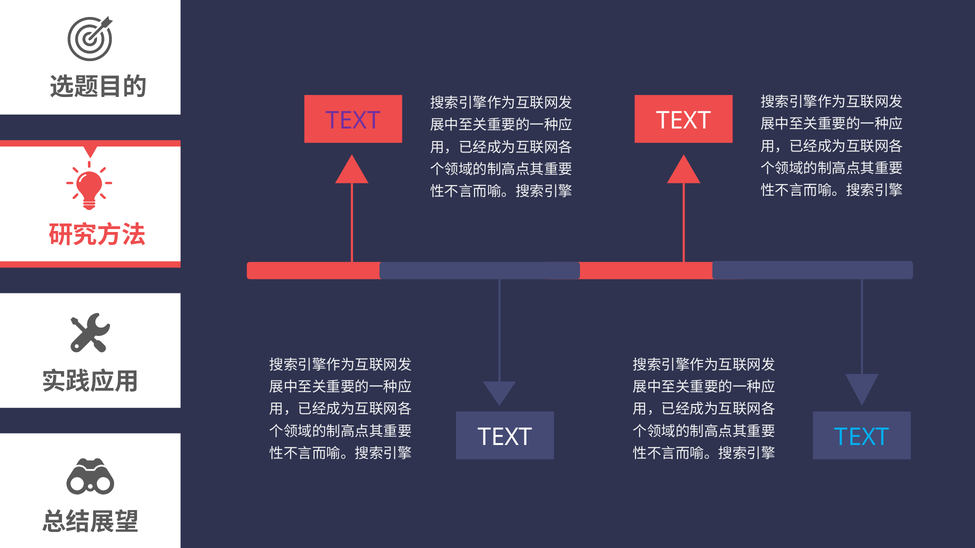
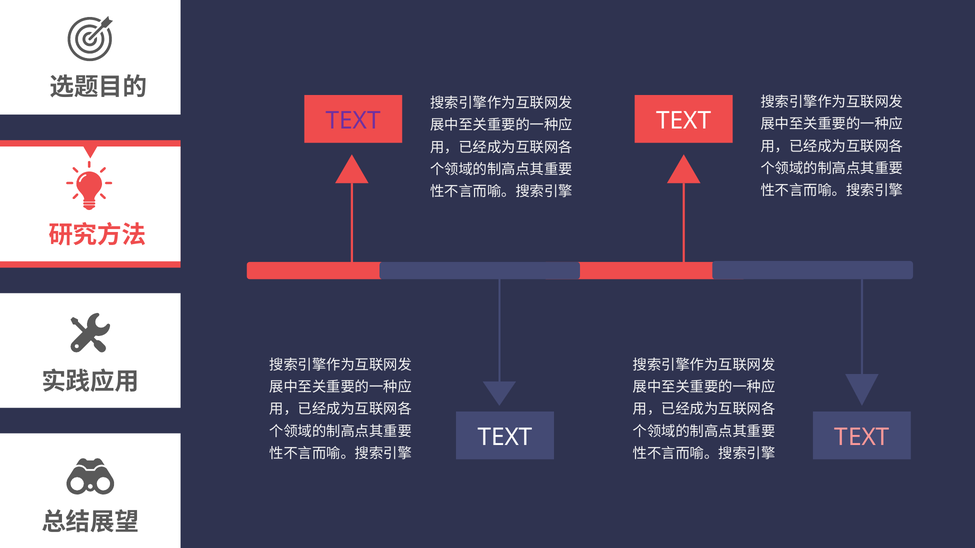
TEXT colour: light blue -> pink (862, 438)
